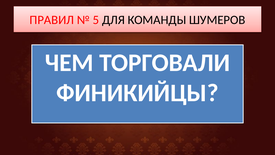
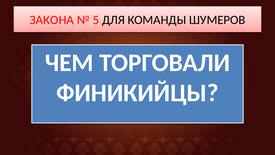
ПРАВИЛ: ПРАВИЛ -> ЗАКОНА (52, 20)
